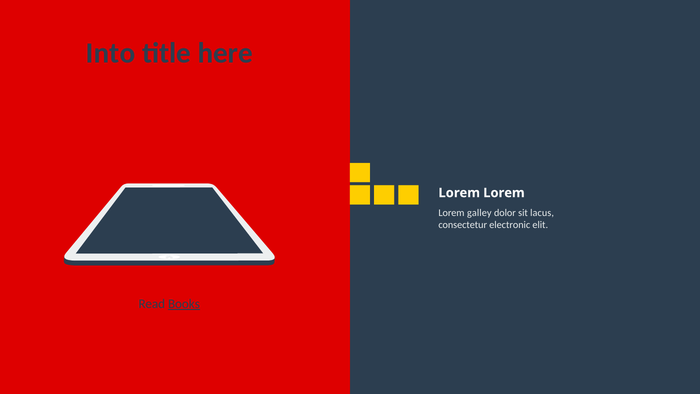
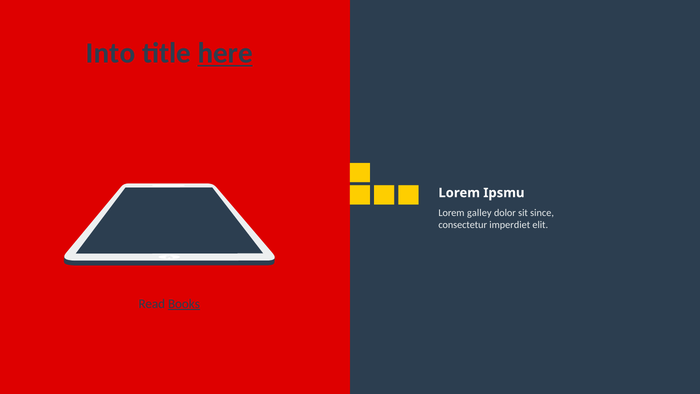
here underline: none -> present (225, 53)
Lorem Lorem: Lorem -> Ipsmu (504, 193)
lacus: lacus -> since (542, 213)
electronic: electronic -> imperdiet (510, 225)
